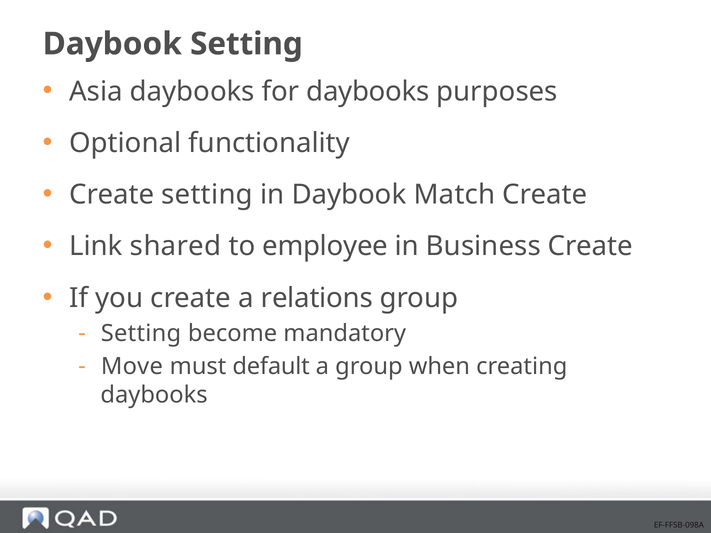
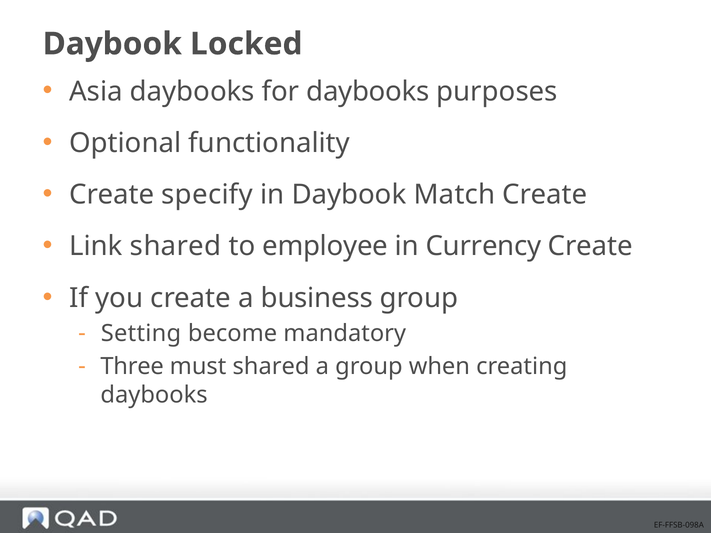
Daybook Setting: Setting -> Locked (246, 44)
Create setting: setting -> specify (207, 195)
Business: Business -> Currency (483, 246)
relations: relations -> business (317, 298)
Move: Move -> Three (132, 367)
must default: default -> shared (271, 367)
